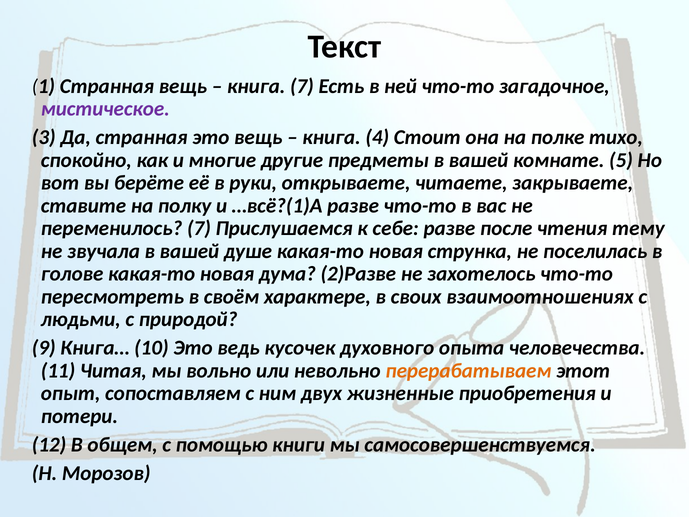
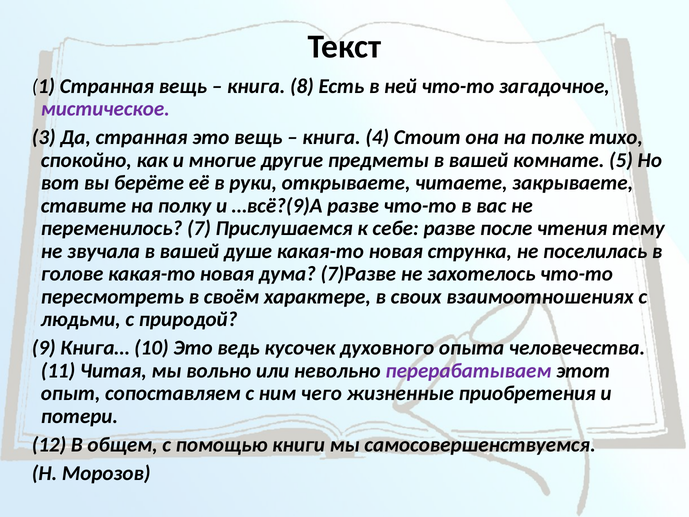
книга 7: 7 -> 8 (302, 86)
…всё?(1)А: …всё?(1)А -> …всё?(9)А (277, 206)
2)Разве: 2)Разве -> 7)Разве (358, 274)
перерабатываем colour: orange -> purple (468, 371)
двух: двух -> чего (321, 393)
